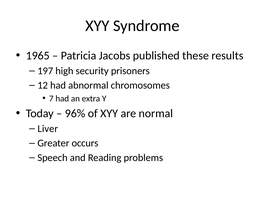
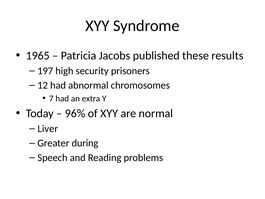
occurs: occurs -> during (85, 143)
